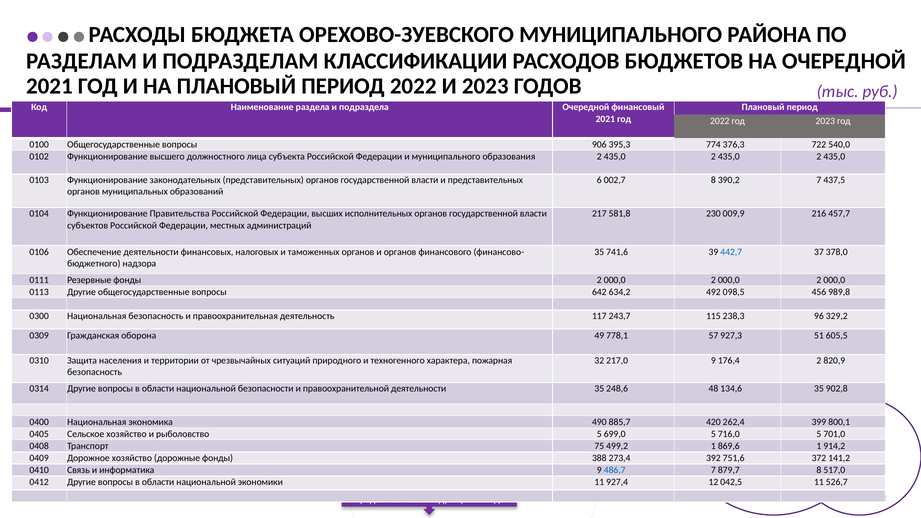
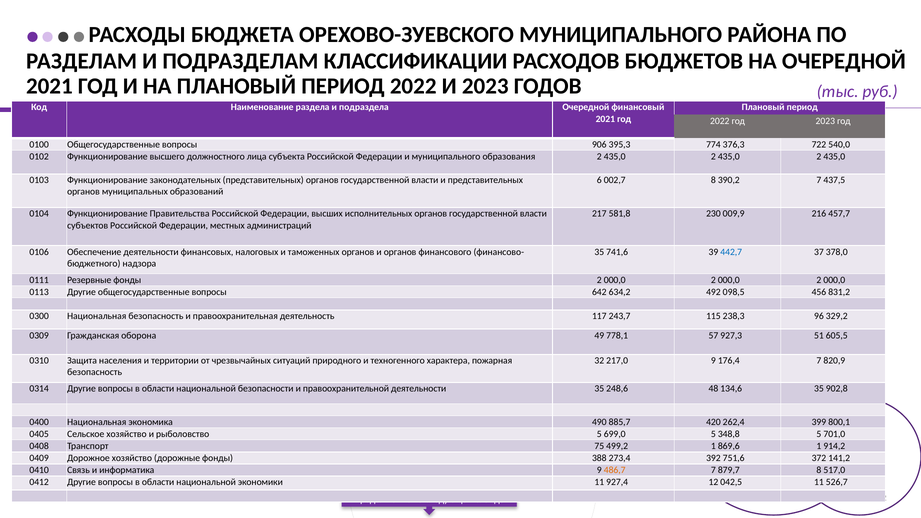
989,8: 989,8 -> 831,2 (839, 292)
176,4 2: 2 -> 7 (819, 361)
716,0: 716,0 -> 348,8 (729, 434)
486,7 colour: blue -> orange (615, 470)
